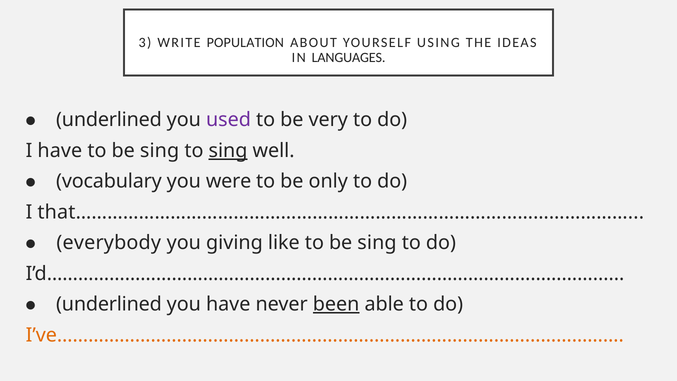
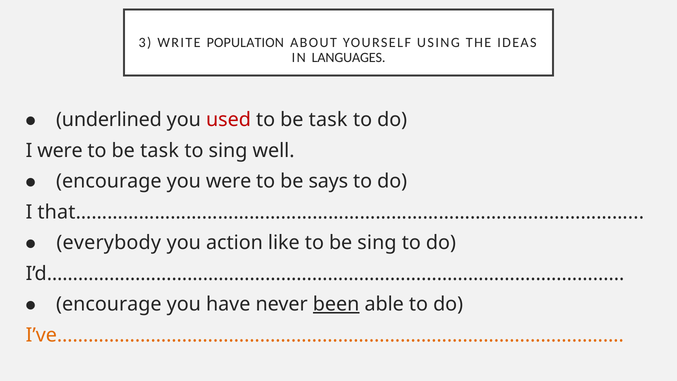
used colour: purple -> red (228, 120)
very: very -> task (328, 120)
I have: have -> were (60, 151)
sing: sing -> task (160, 151)
sing underline: present -> none (228, 151)
vocabulary: vocabulary -> encourage (109, 181)
only: only -> says (328, 181)
giving: giving -> action (234, 243)
underlined: underlined -> encourage (109, 304)
